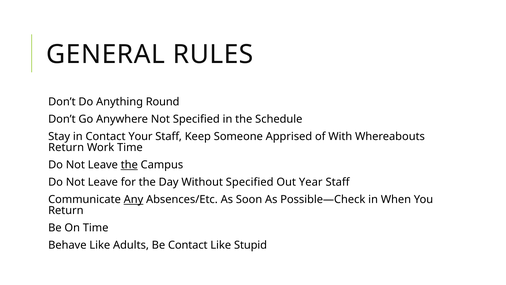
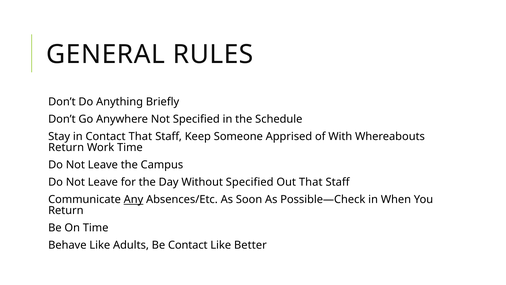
Round: Round -> Briefly (163, 102)
Contact Your: Your -> That (140, 136)
the underline: present -> none (129, 165)
Out Year: Year -> That (311, 182)
Stupid: Stupid -> Better (250, 245)
